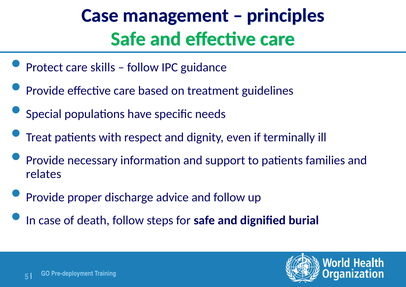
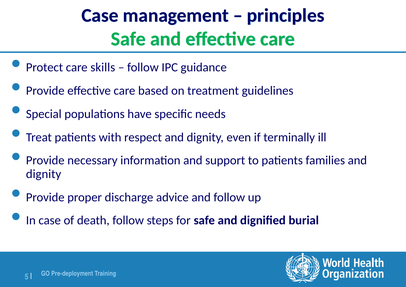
relates: relates -> dignity (44, 174)
